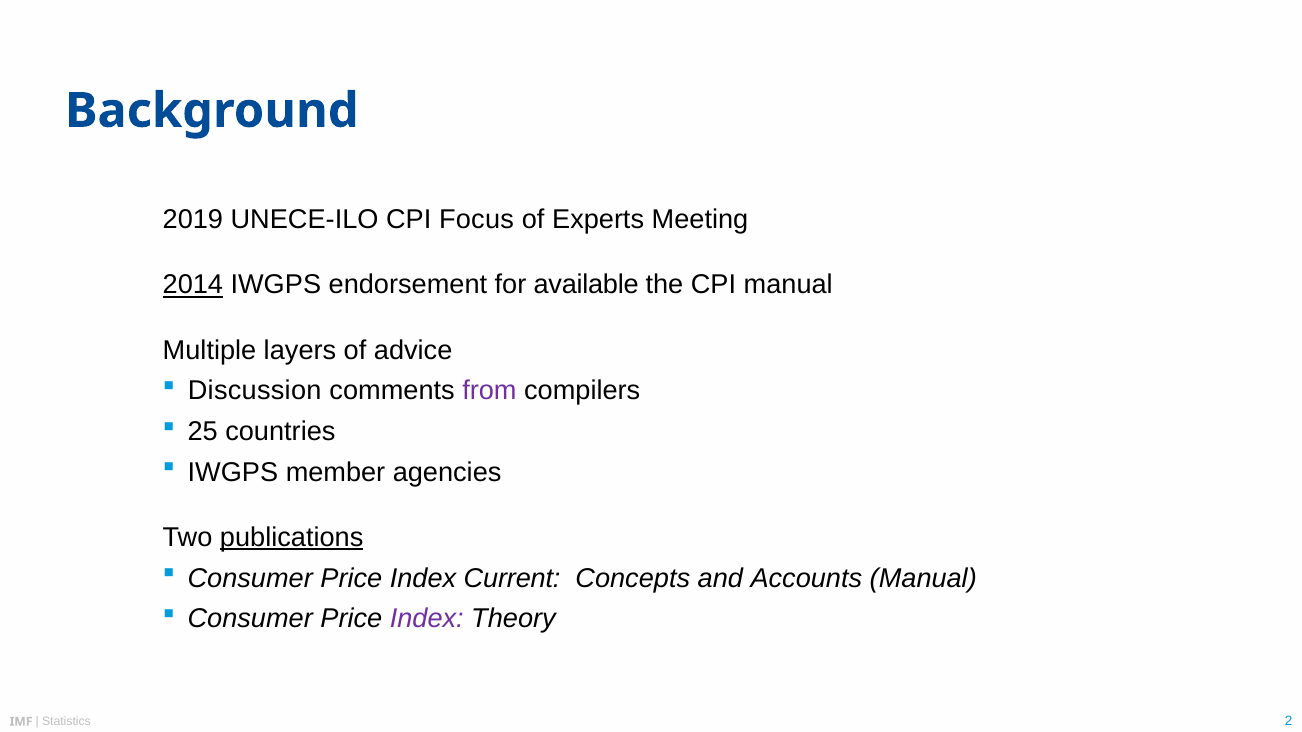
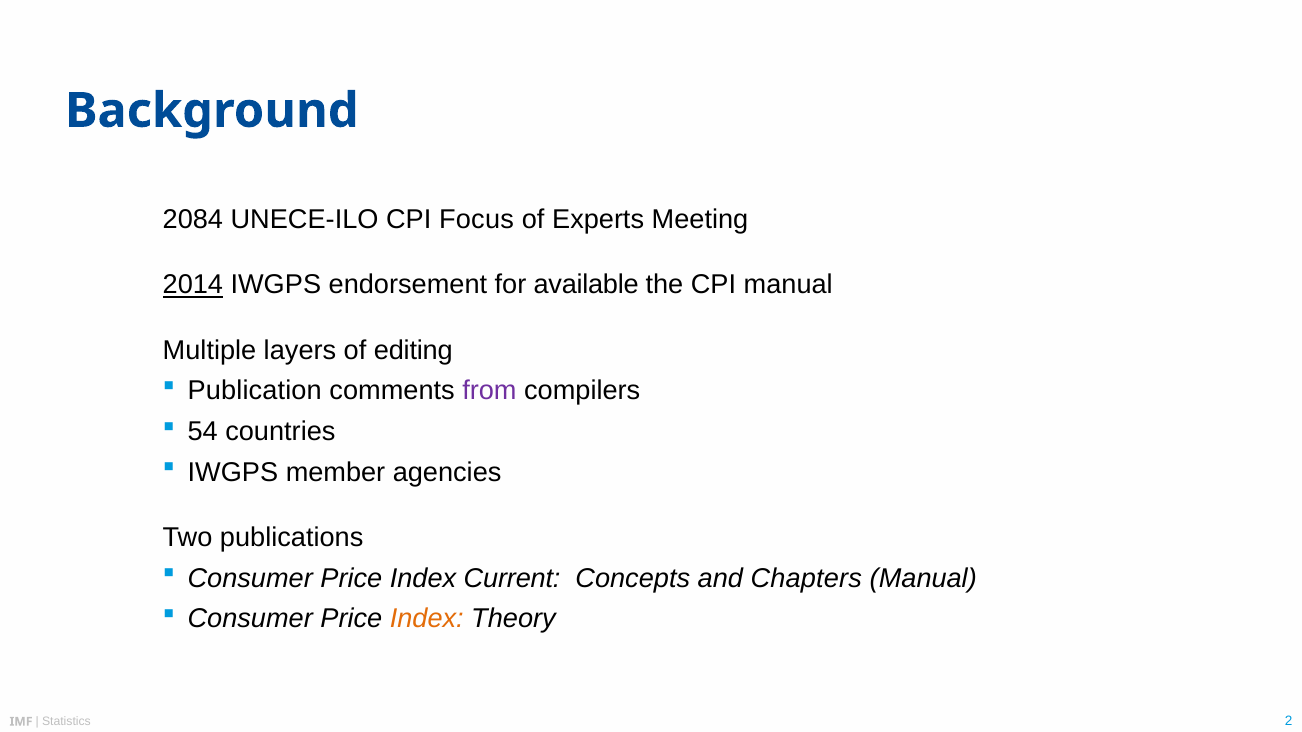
2019: 2019 -> 2084 (193, 220)
advice: advice -> editing (413, 350)
Discussion: Discussion -> Publication (255, 391)
25: 25 -> 54 (203, 432)
publications underline: present -> none (292, 538)
Accounts: Accounts -> Chapters (806, 579)
Index colour: purple -> orange (427, 619)
